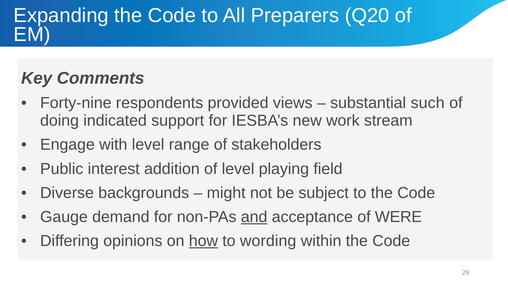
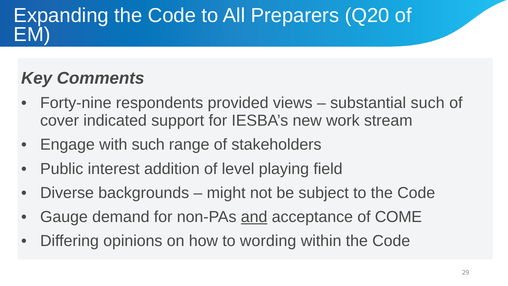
doing: doing -> cover (60, 120)
with level: level -> such (148, 145)
WERE: WERE -> COME (398, 217)
how underline: present -> none (203, 241)
